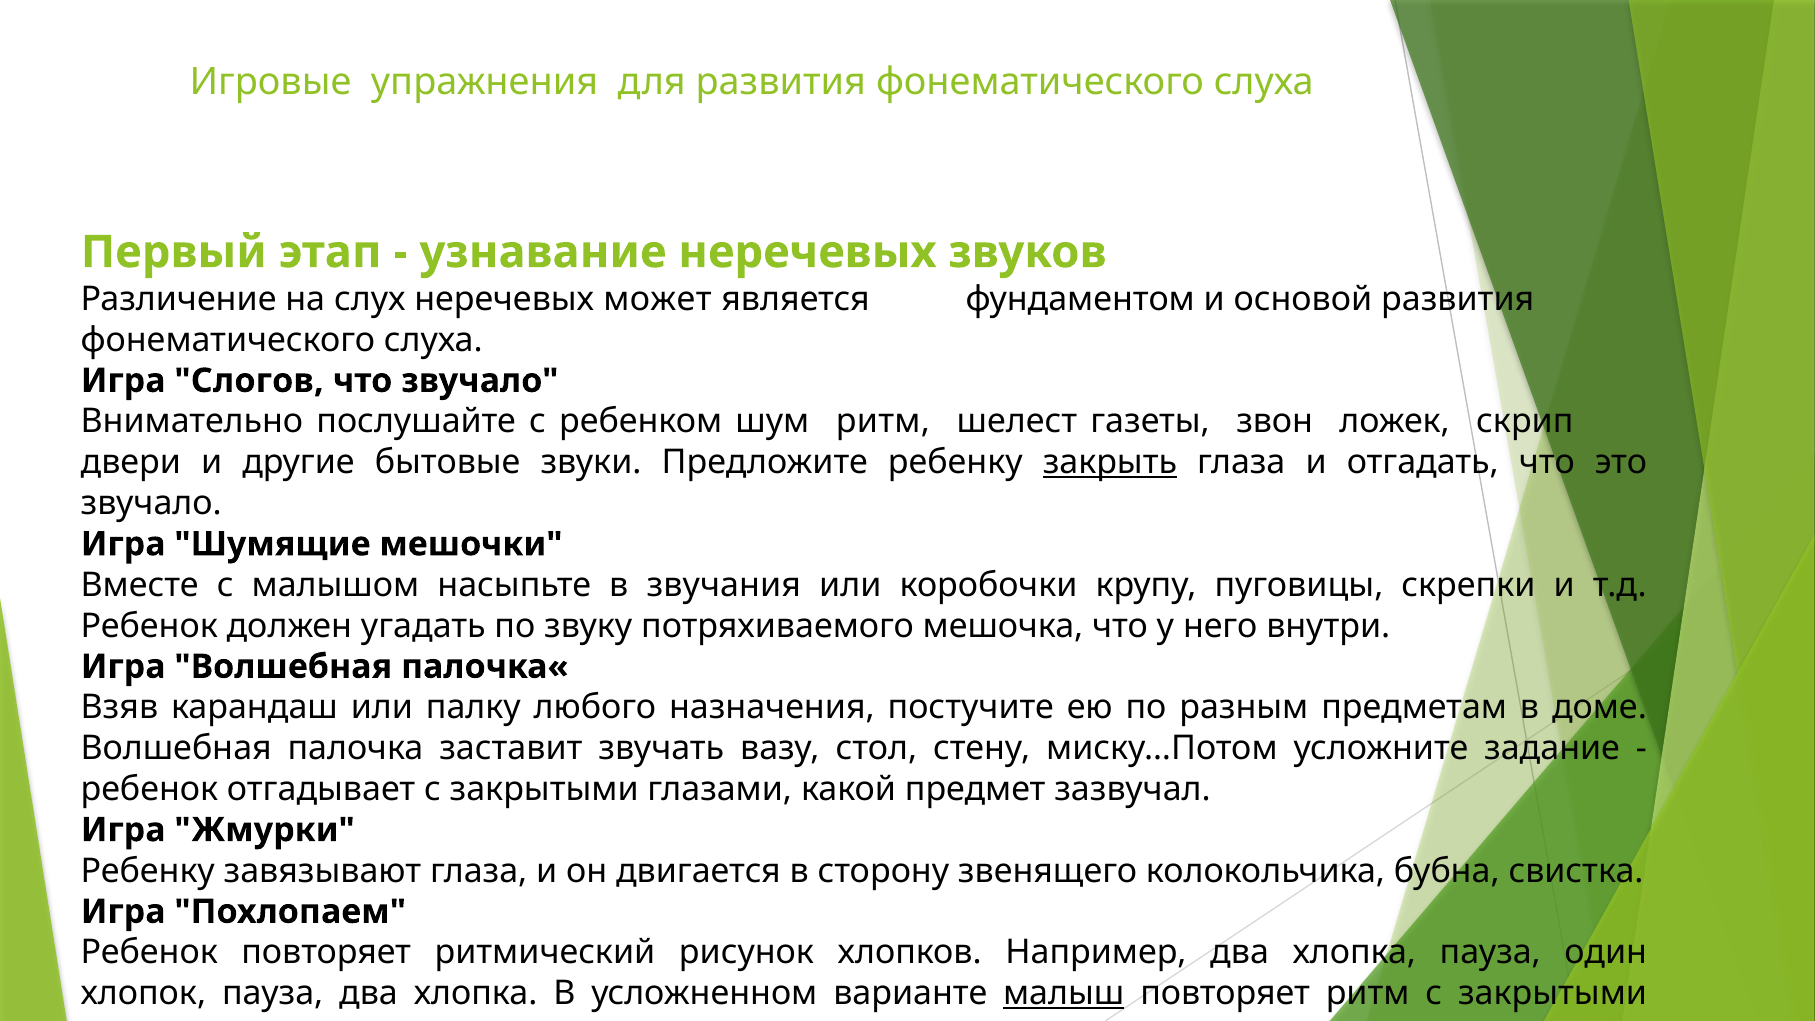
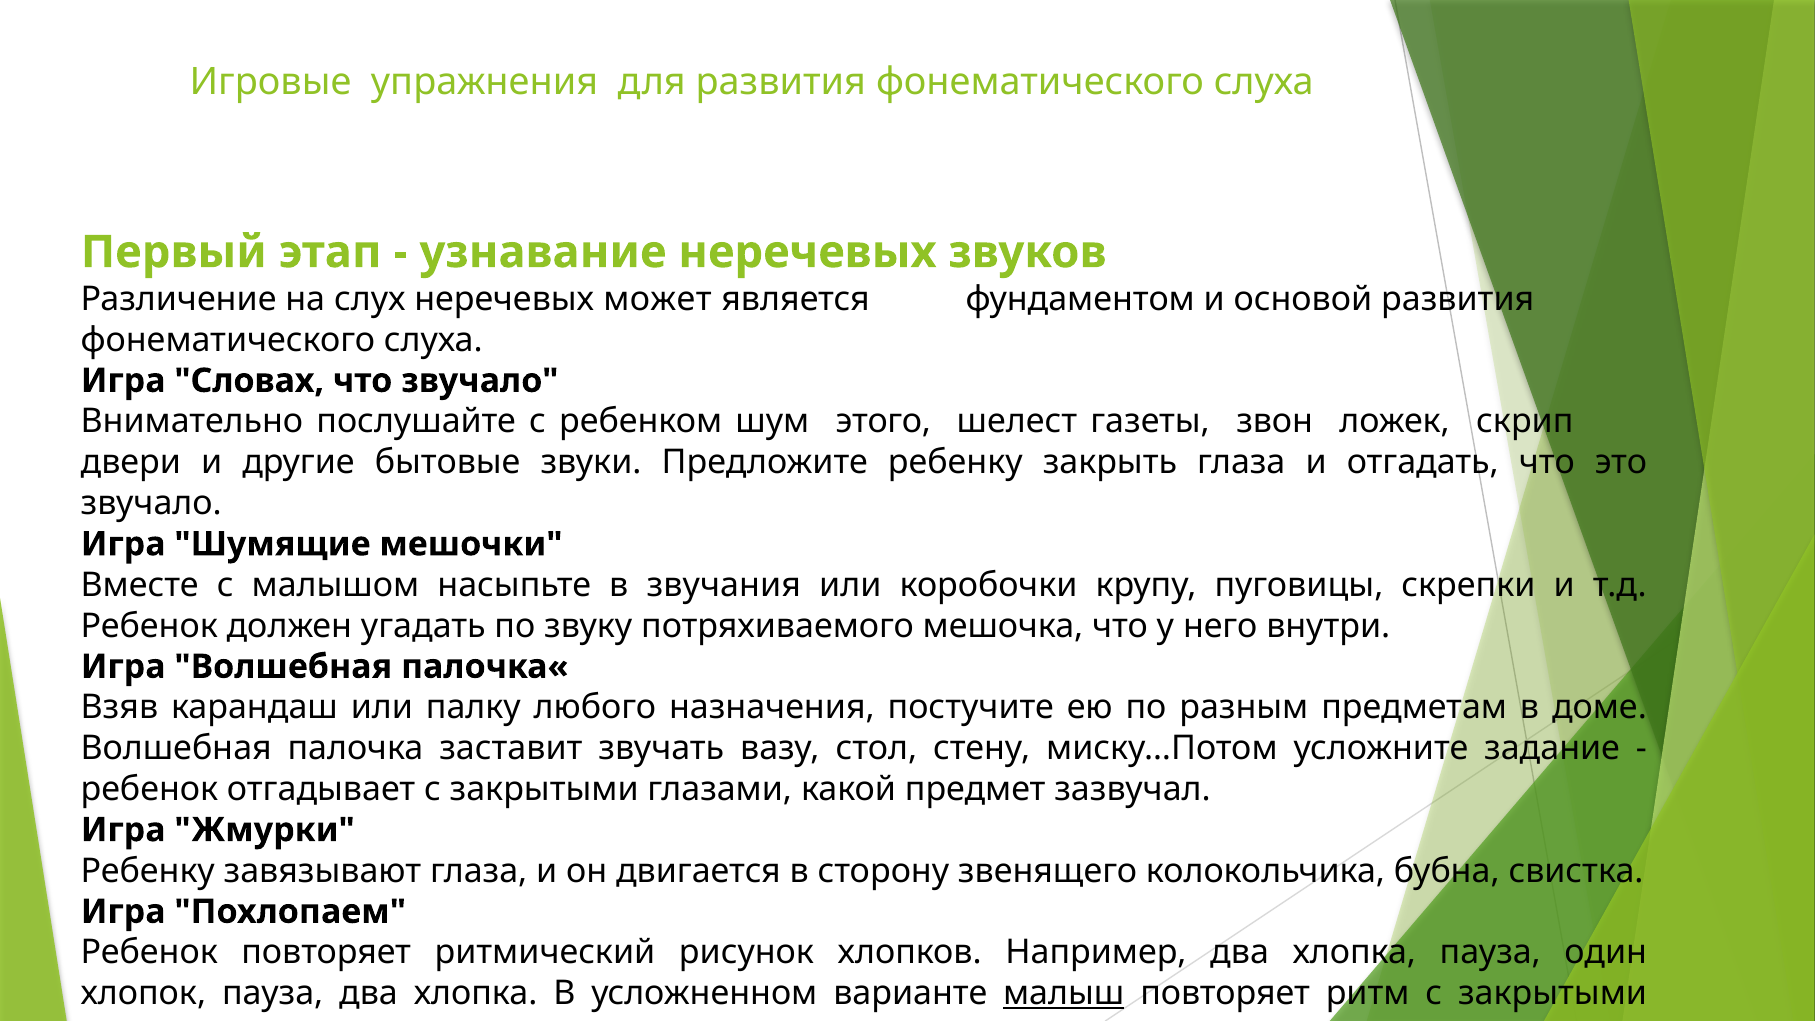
Слогов: Слогов -> Словах (249, 381)
шум ритм: ритм -> этого (883, 422)
закрыть underline: present -> none (1110, 462)
